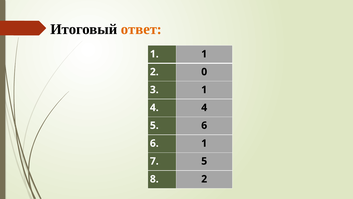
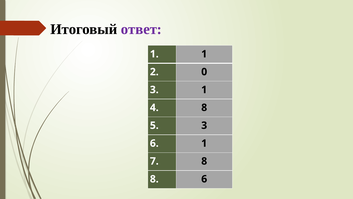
ответ colour: orange -> purple (141, 29)
4 4: 4 -> 8 (204, 107)
5 6: 6 -> 3 (204, 125)
7 5: 5 -> 8 (204, 161)
8 2: 2 -> 6 (204, 179)
